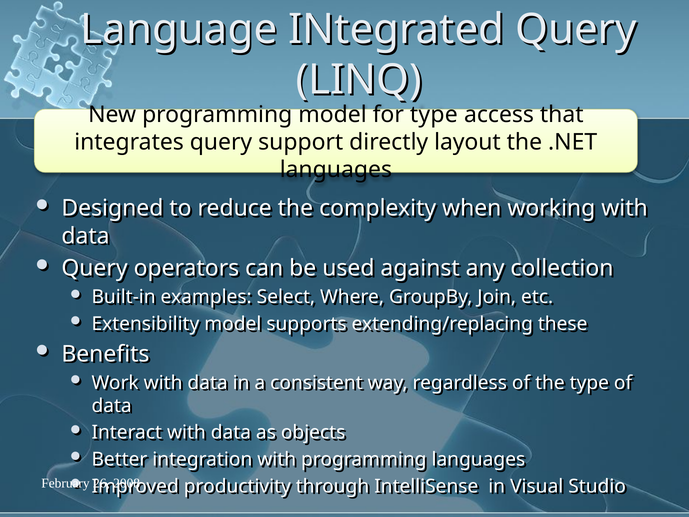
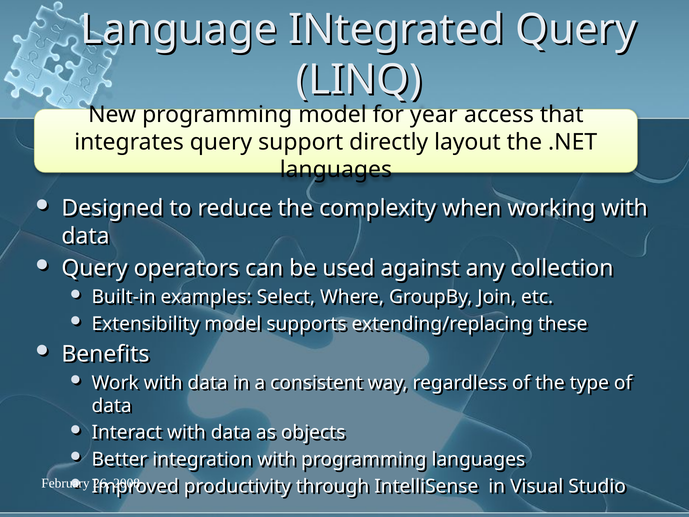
for type: type -> year (434, 115)
